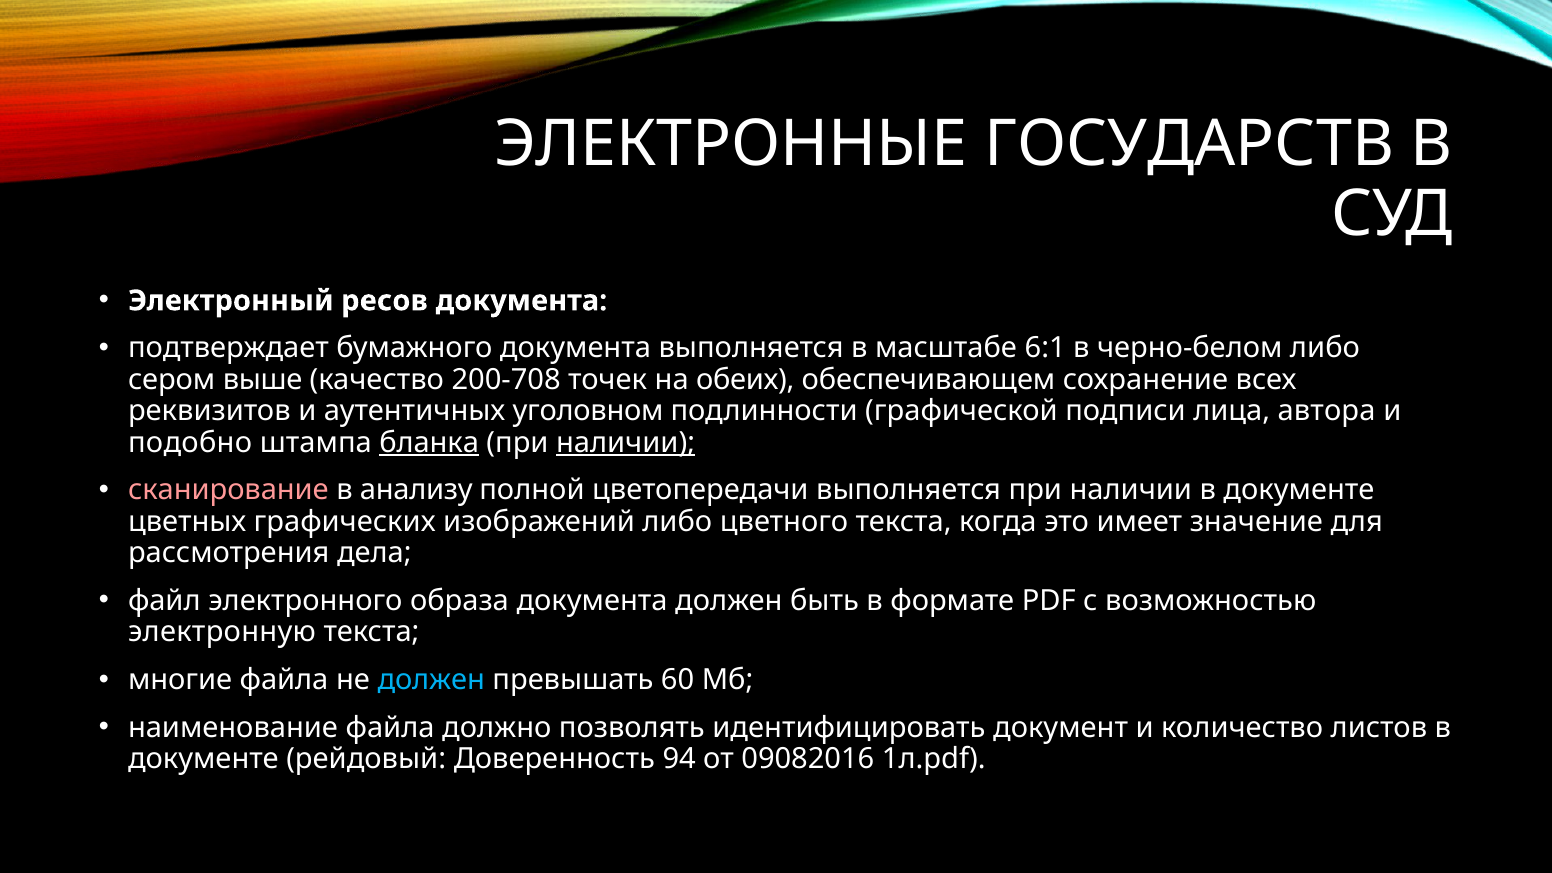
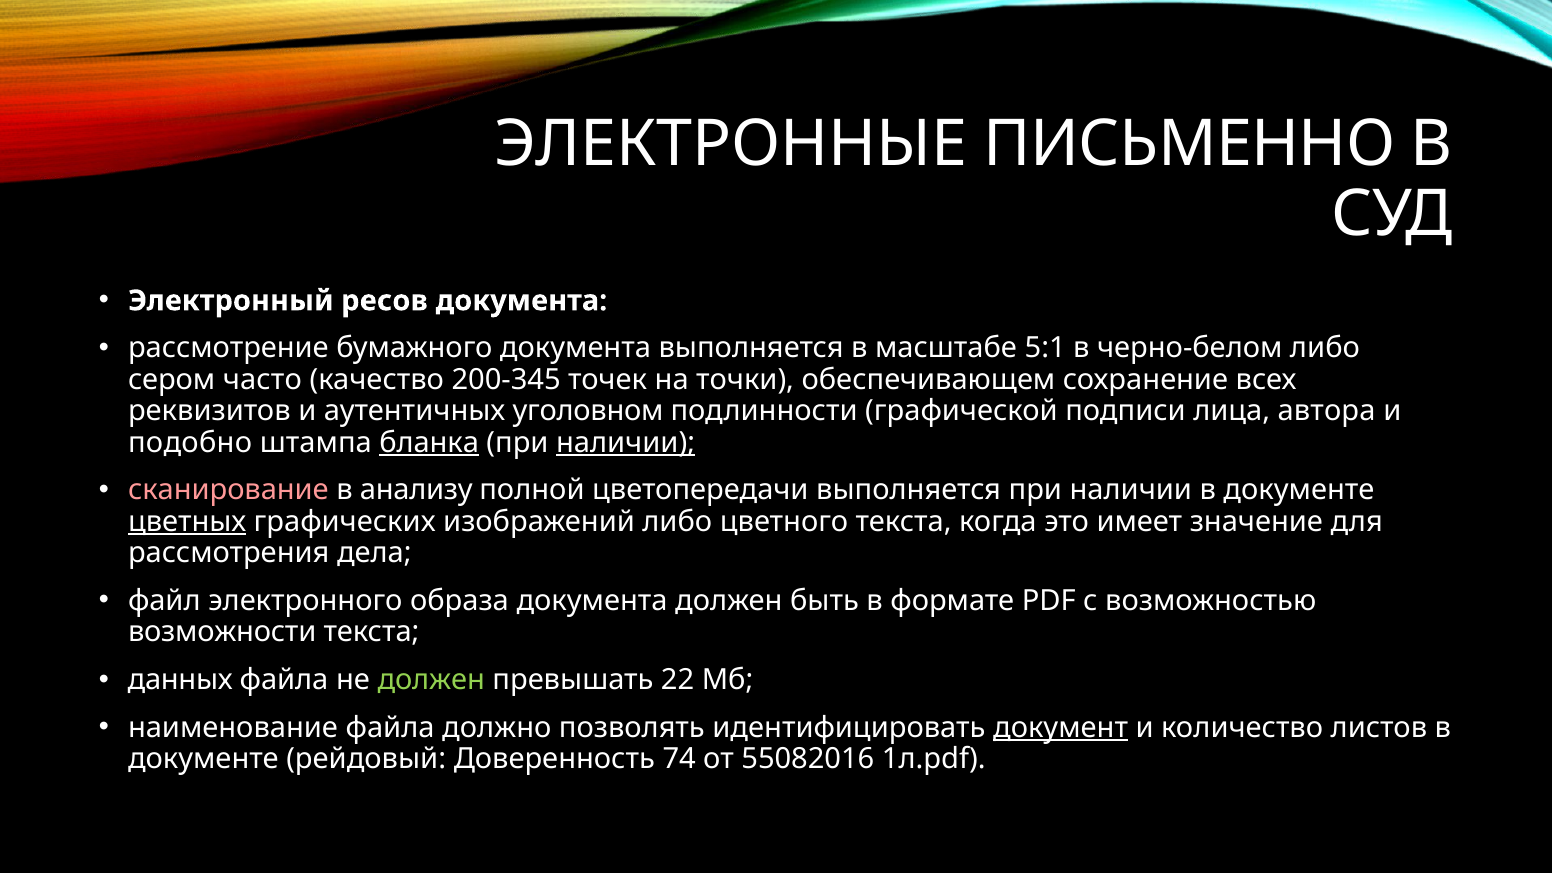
ГОСУДАРСТВ: ГОСУДАРСТВ -> ПИСЬМЕННО (1190, 144)
подтверждает: подтверждает -> рассмотрение (228, 348)
6:1: 6:1 -> 5:1 (1045, 348)
выше: выше -> часто (262, 380)
200-708: 200-708 -> 200-345 (506, 380)
обеих: обеих -> точки (745, 380)
цветных underline: none -> present (187, 522)
электронную: электронную -> возможности (222, 632)
многие: многие -> данных (180, 680)
должен colour: light blue -> light green (431, 680)
60: 60 -> 22 (678, 680)
документ underline: none -> present (1061, 727)
94: 94 -> 74 (679, 759)
09082016: 09082016 -> 55082016 (808, 759)
